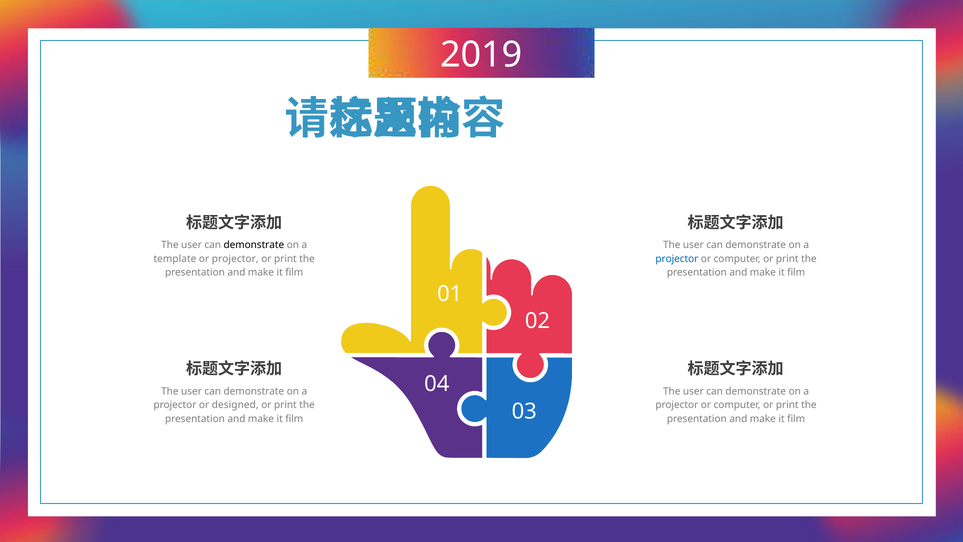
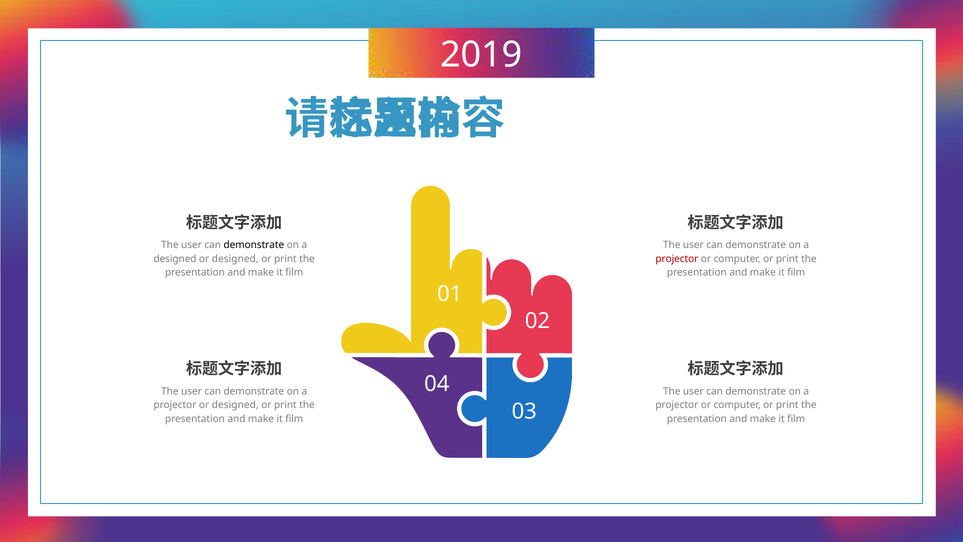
template: template -> designed (175, 259)
projector: projector -> designed (235, 259)
projector colour: blue -> red (677, 259)
